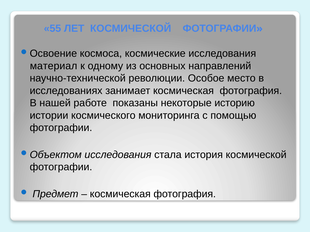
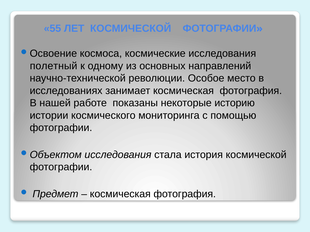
материал: материал -> полетный (54, 66)
